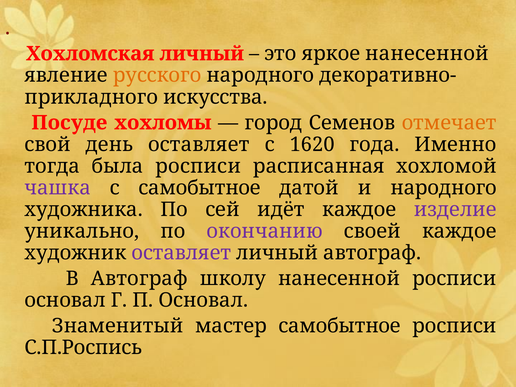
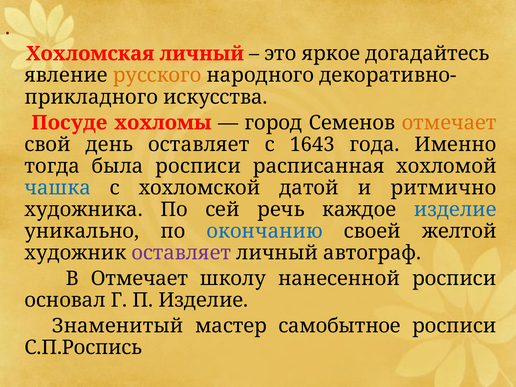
яркое нанесенной: нанесенной -> догадайтесь (427, 54)
1620: 1620 -> 1643 (312, 144)
чашка colour: purple -> blue (58, 188)
с самобытное: самобытное -> хохломской (200, 188)
и народного: народного -> ритмично (443, 188)
идёт: идёт -> речь (281, 209)
изделие colour: purple -> blue (455, 209)
окончанию colour: purple -> blue (265, 231)
своей каждое: каждое -> желтой (459, 231)
В Автограф: Автограф -> Отмечает (139, 278)
П Основал: Основал -> Изделие (203, 300)
